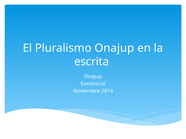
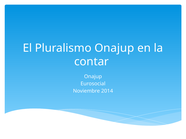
escrita: escrita -> contar (91, 62)
